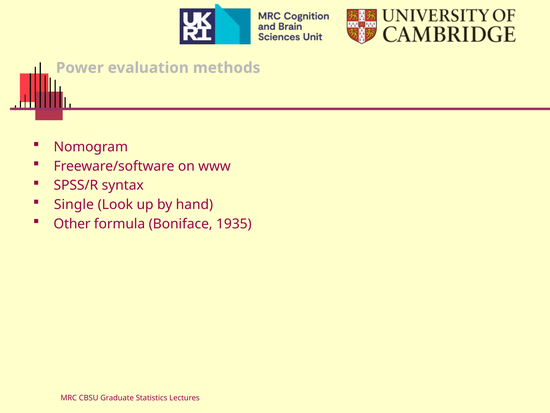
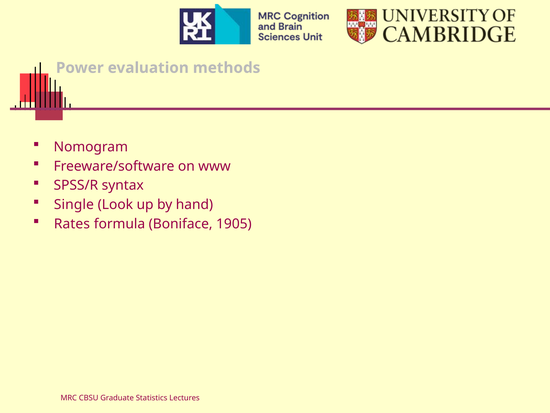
Other: Other -> Rates (72, 224)
1935: 1935 -> 1905 (234, 224)
